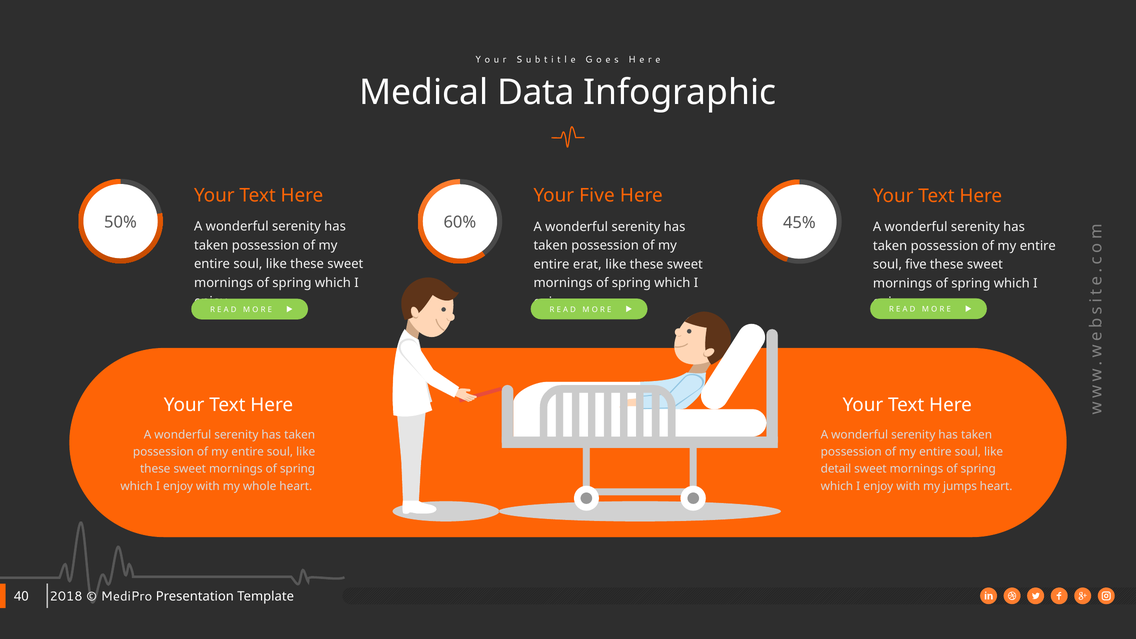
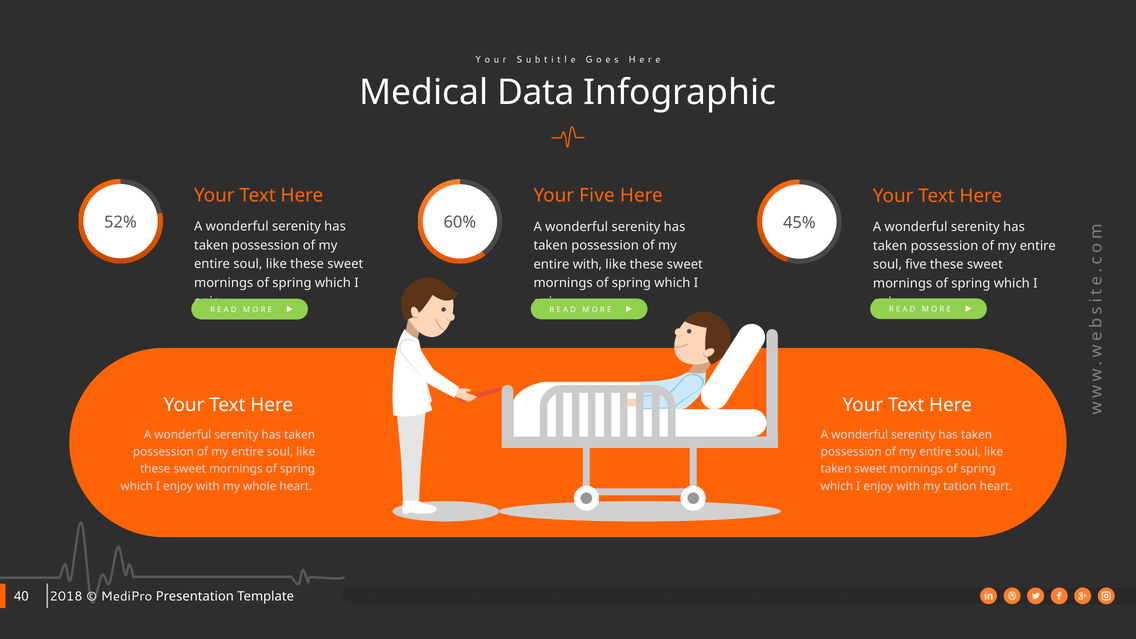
50%: 50% -> 52% (120, 222)
entire erat: erat -> with (587, 264)
detail: detail -> taken (836, 469)
jumps: jumps -> tation (960, 486)
